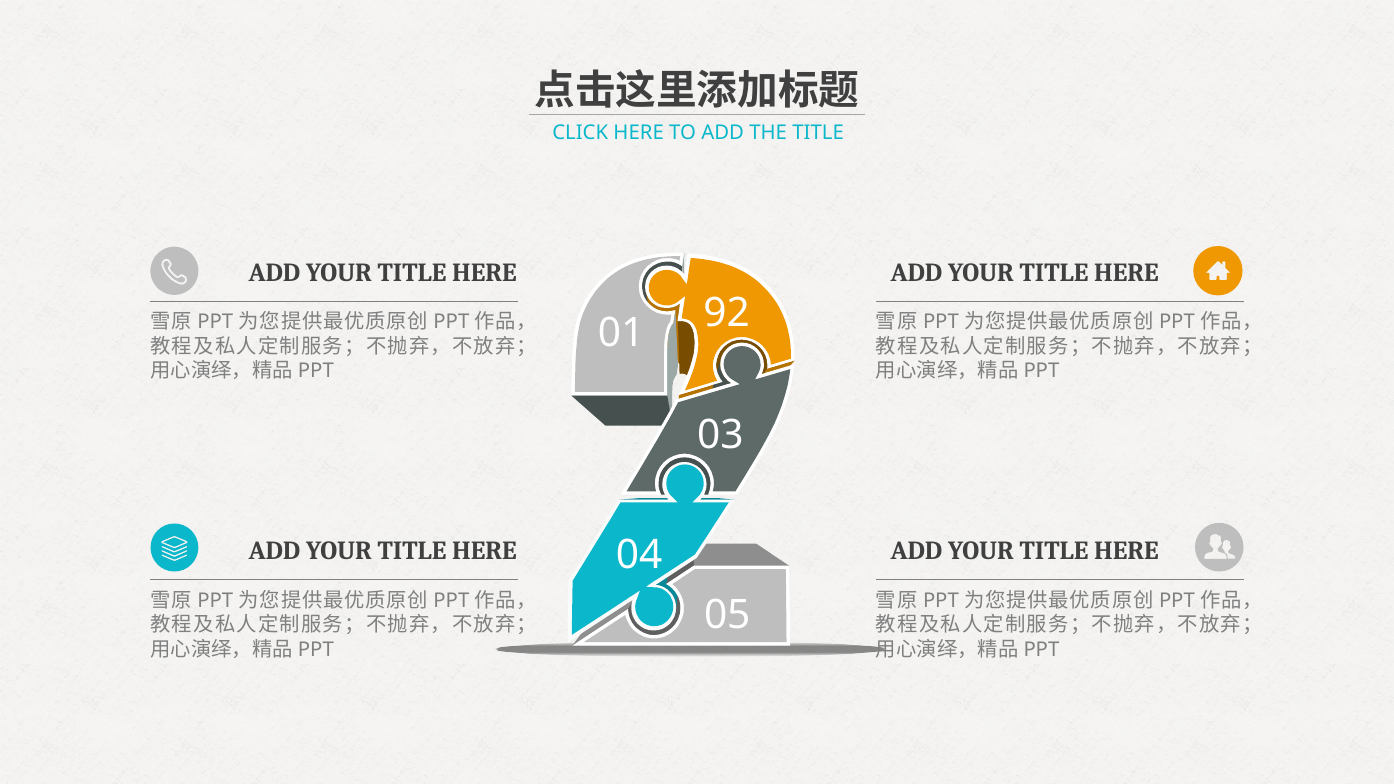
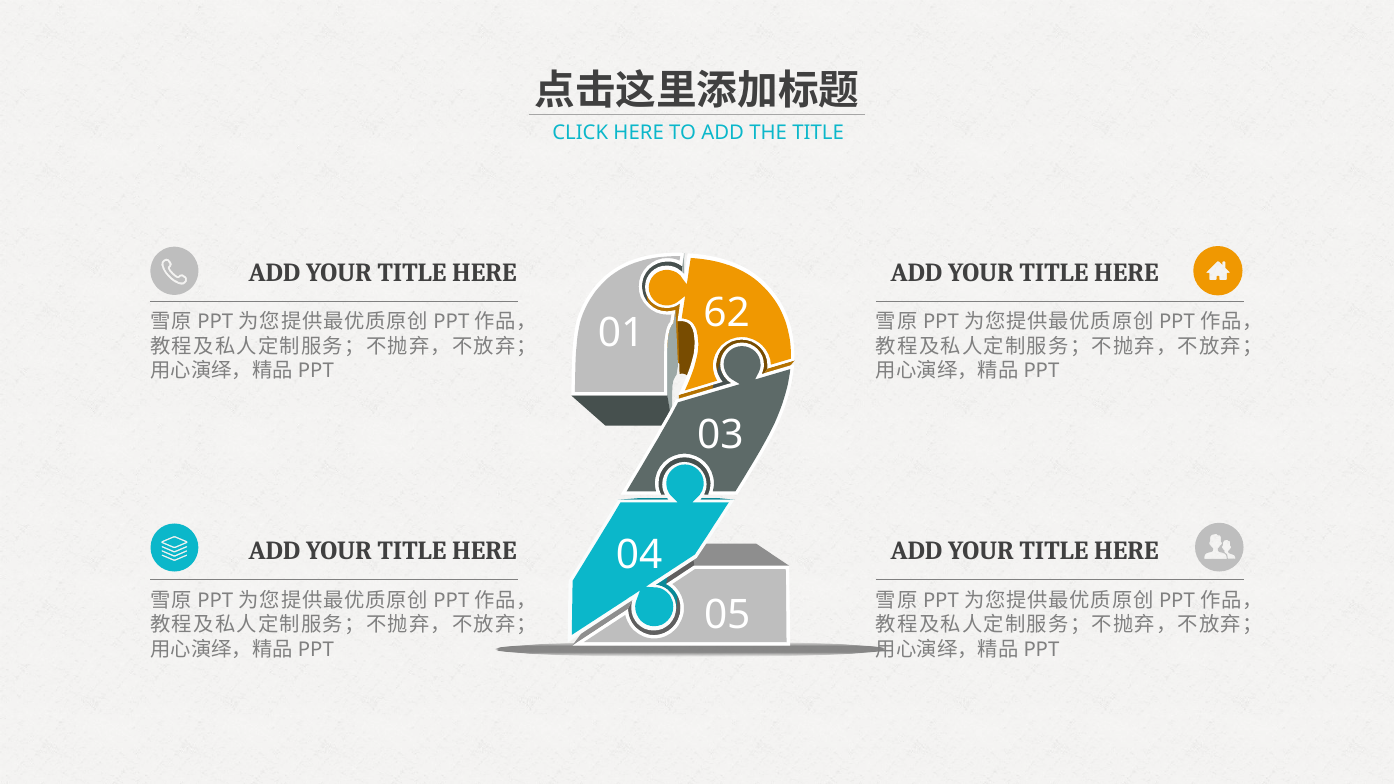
92: 92 -> 62 (727, 313)
